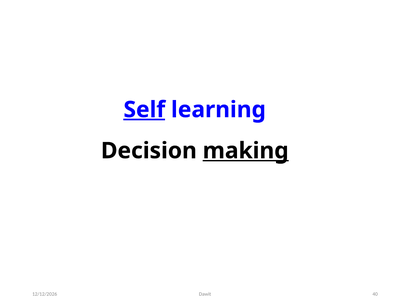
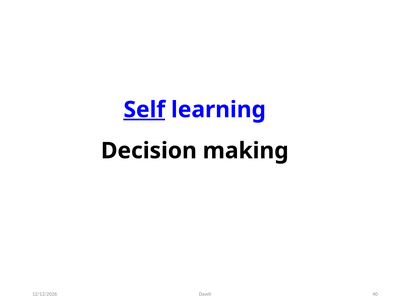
making underline: present -> none (246, 150)
